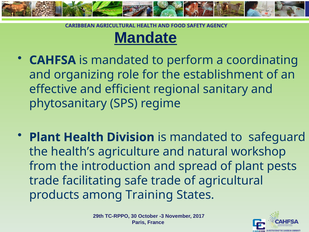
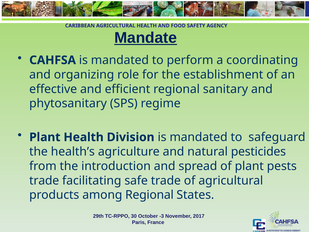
workshop: workshop -> pesticides (258, 151)
among Training: Training -> Regional (149, 195)
